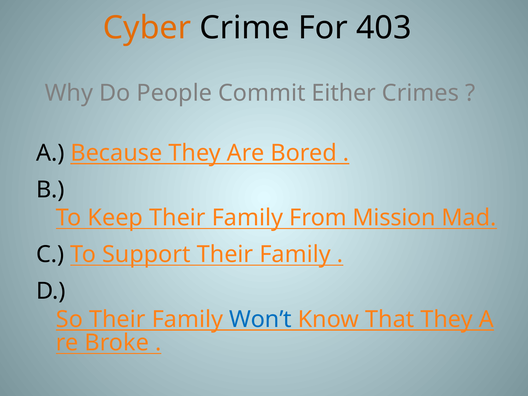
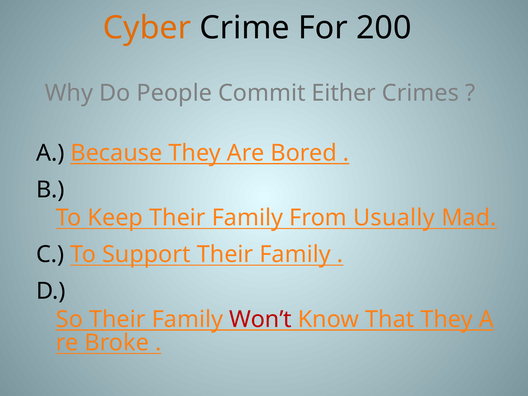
403: 403 -> 200 (384, 28)
Mission: Mission -> Usually (394, 218)
Won’t colour: blue -> red (260, 319)
